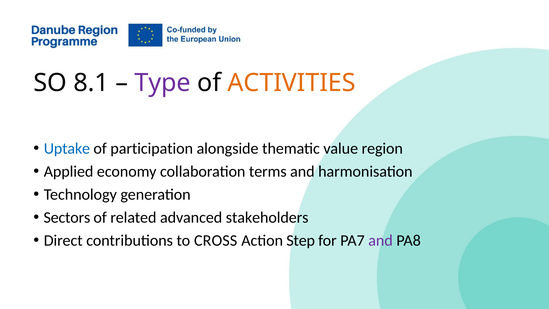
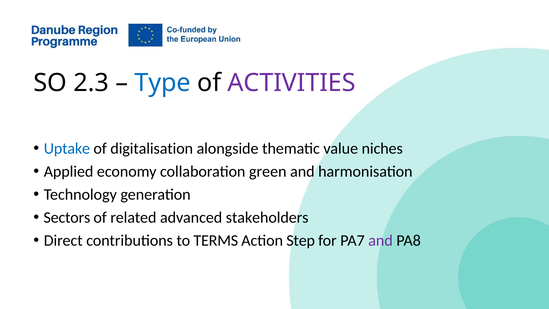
8.1: 8.1 -> 2.3 (91, 83)
Type colour: purple -> blue (163, 83)
ACTIVITIES colour: orange -> purple (292, 83)
participation: participation -> digitalisation (152, 148)
region: region -> niches (382, 148)
terms: terms -> green (268, 171)
CROSS: CROSS -> TERMS (216, 240)
